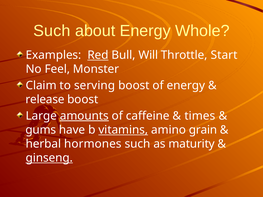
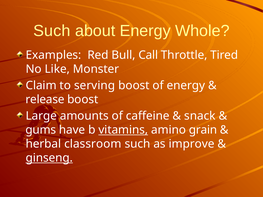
Red underline: present -> none (98, 55)
Will: Will -> Call (148, 55)
Start: Start -> Tired (224, 55)
Feel: Feel -> Like (57, 69)
amounts underline: present -> none (84, 116)
times: times -> snack (200, 116)
hormones: hormones -> classroom (93, 144)
maturity: maturity -> improve (192, 144)
